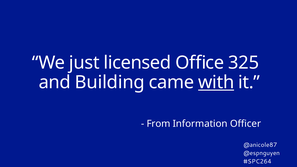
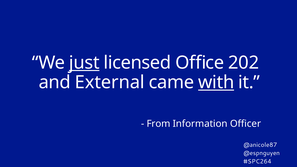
just underline: none -> present (84, 63)
325: 325 -> 202 (244, 63)
Building: Building -> External (110, 82)
